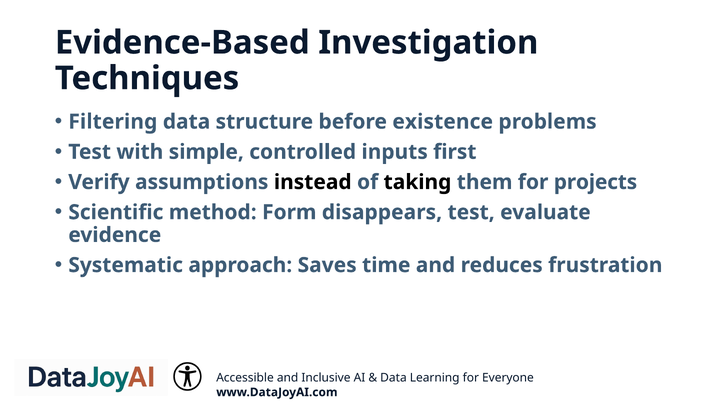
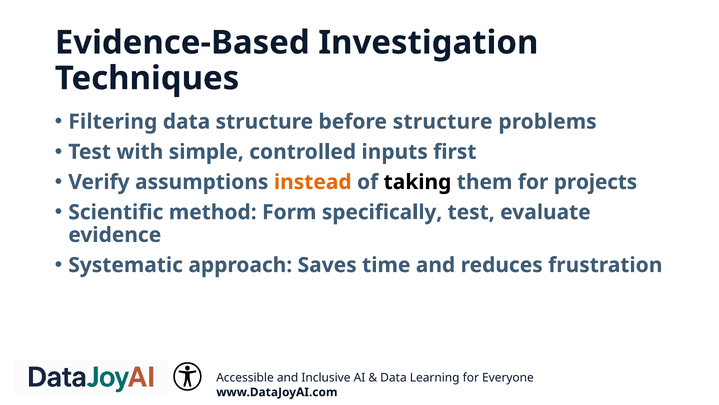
before existence: existence -> structure (443, 122)
instead colour: black -> orange (313, 182)
disappears: disappears -> specifically (382, 212)
